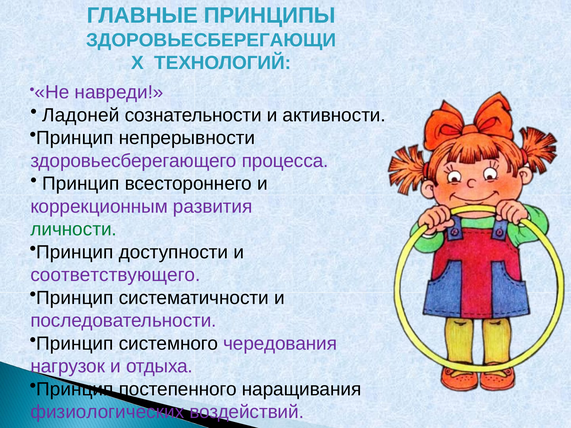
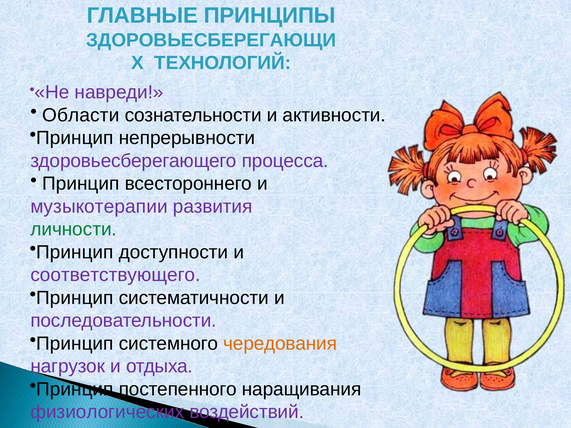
Ладоней: Ладоней -> Области (81, 115)
коррекционным: коррекционным -> музыкотерапии (99, 207)
чередования colour: purple -> orange (280, 344)
